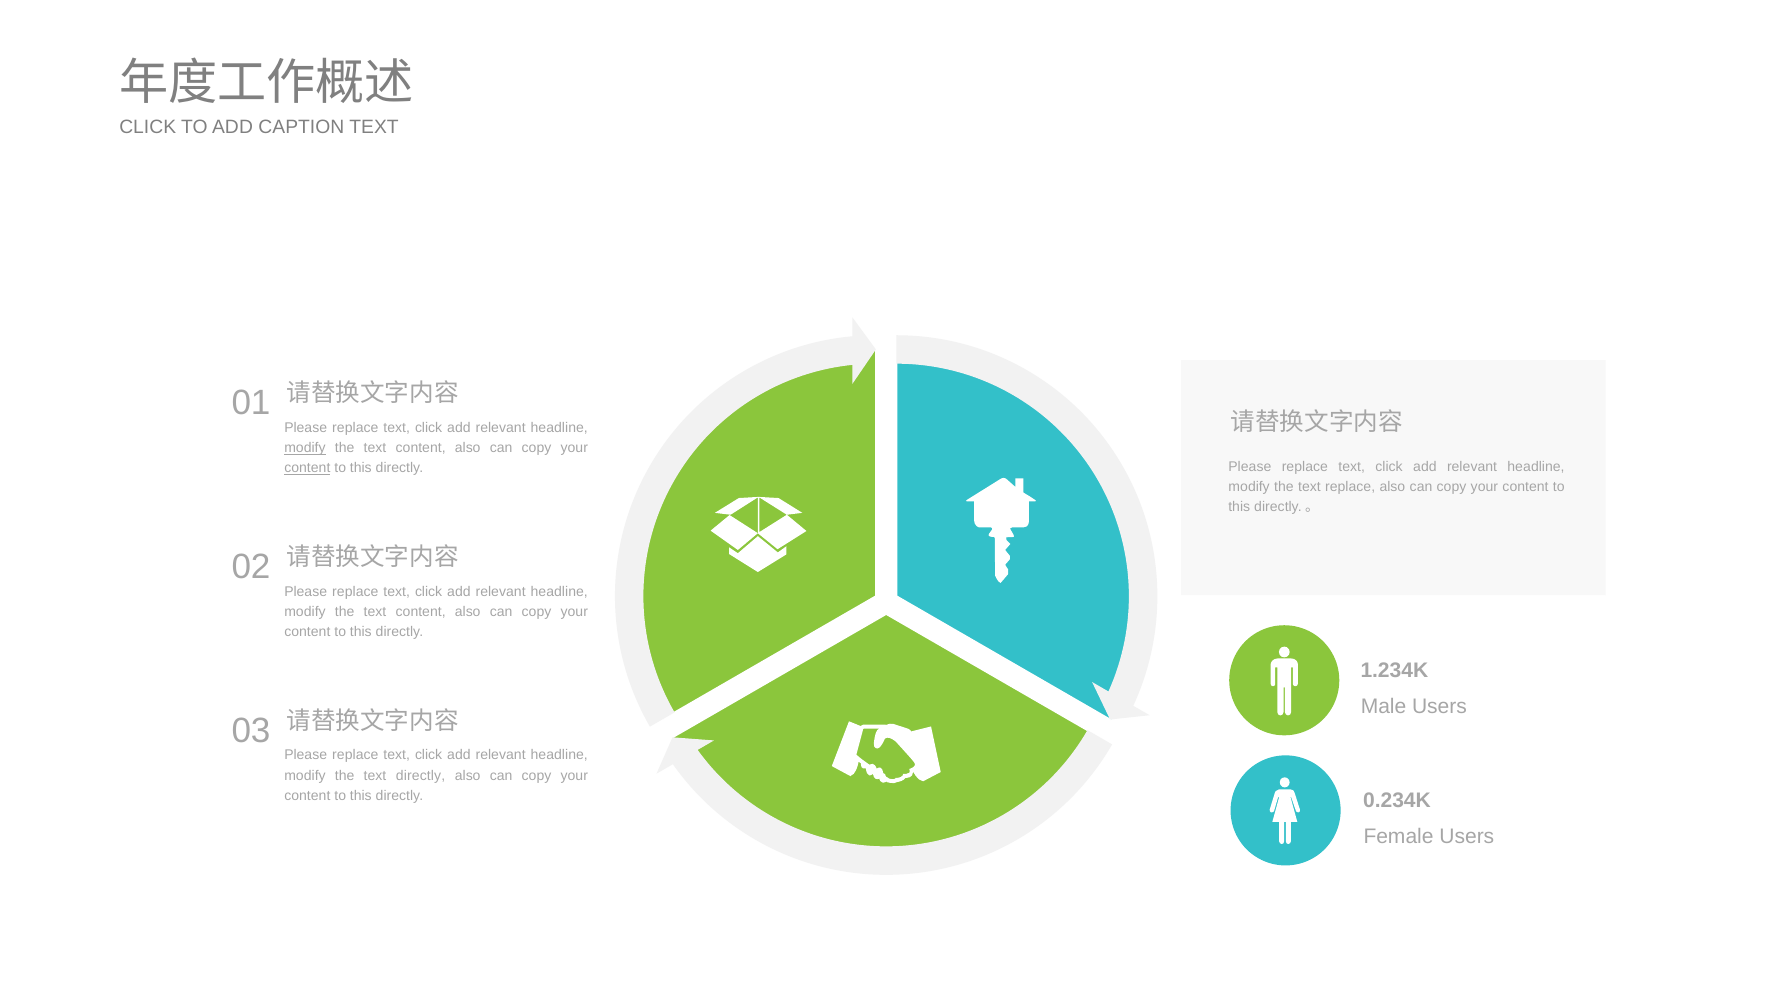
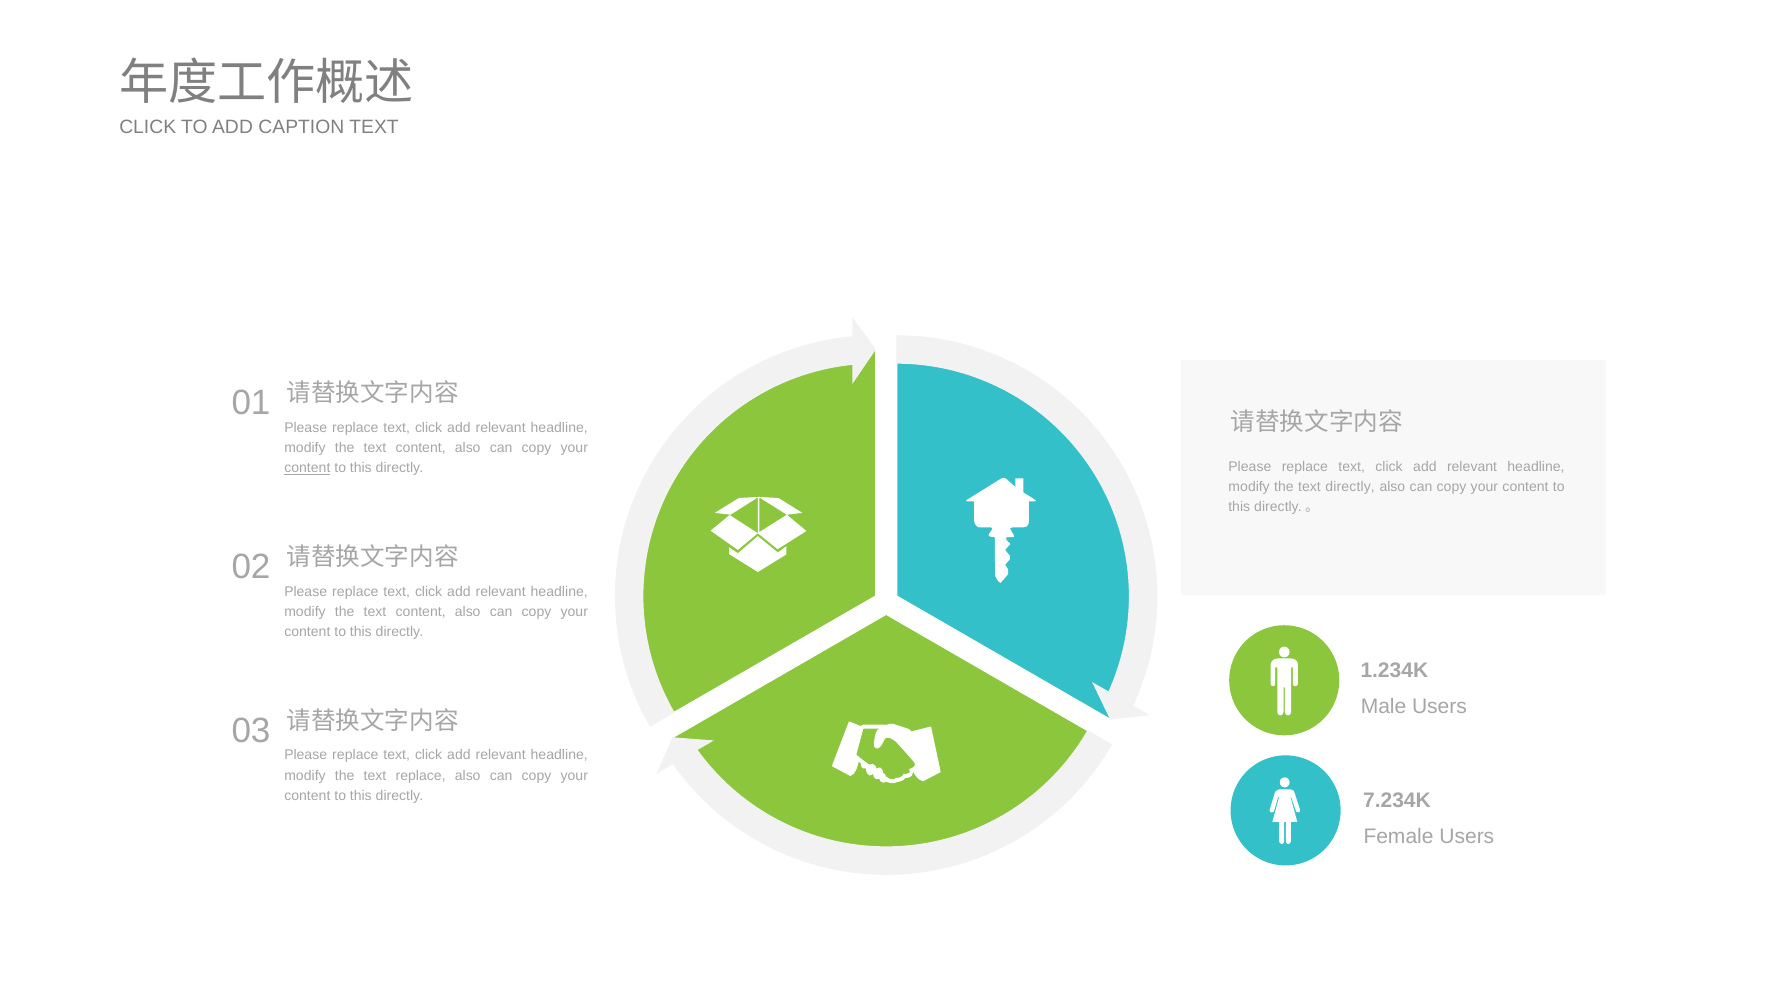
modify underline: present -> none (305, 448)
text replace: replace -> directly (1350, 487)
text directly: directly -> replace (421, 775)
0.234K: 0.234K -> 7.234K (1397, 801)
